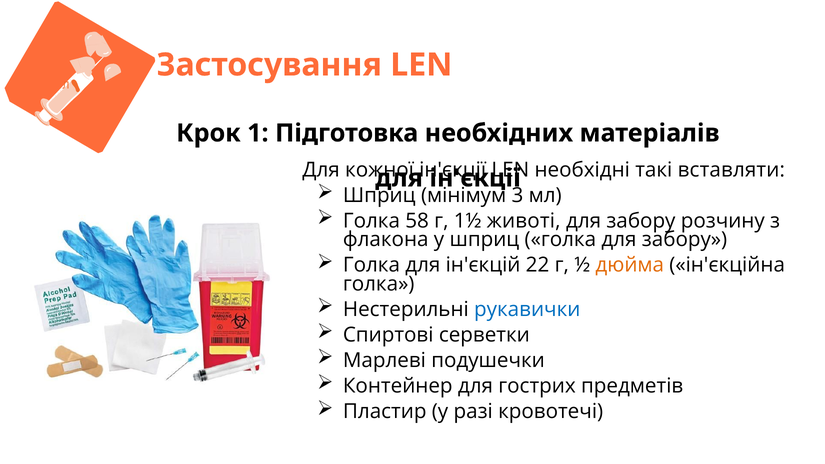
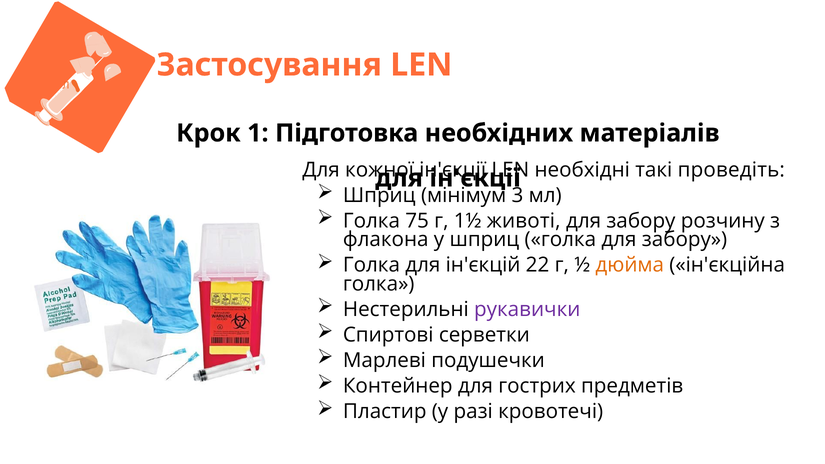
вставляти: вставляти -> проведіть (731, 170)
58: 58 -> 75 (417, 221)
рукавички colour: blue -> purple (527, 309)
